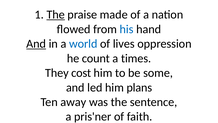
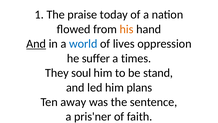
The underline: present -> none (56, 15)
made: made -> today (114, 15)
his colour: blue -> orange (127, 29)
count: count -> suffer (96, 58)
cost: cost -> soul (81, 73)
some: some -> stand (158, 73)
